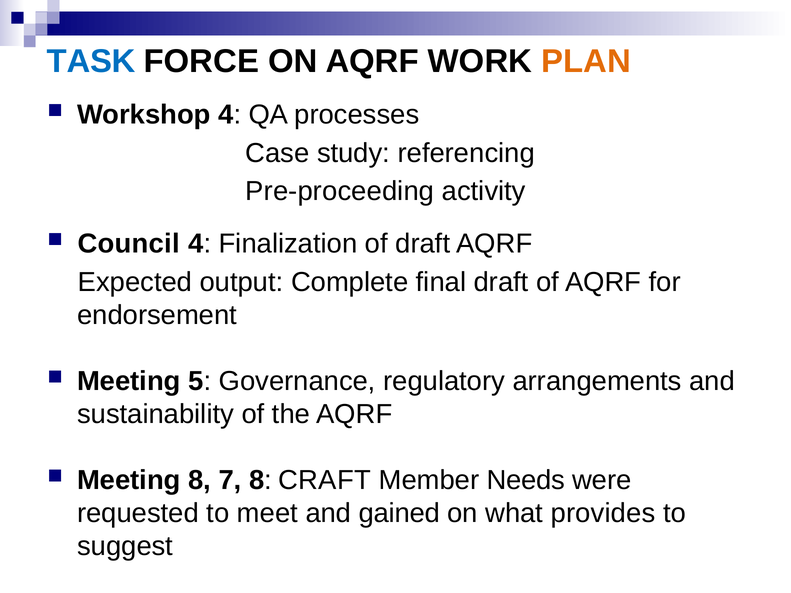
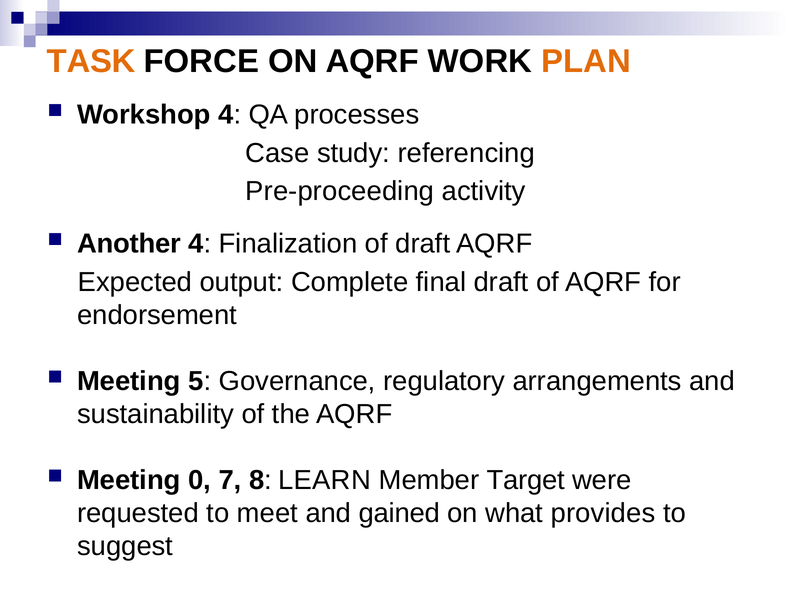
TASK colour: blue -> orange (91, 62)
Council: Council -> Another (129, 244)
Meeting 8: 8 -> 0 (200, 481)
CRAFT: CRAFT -> LEARN (325, 481)
Needs: Needs -> Target (526, 481)
